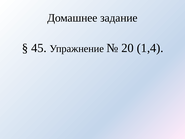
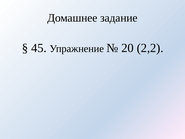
1,4: 1,4 -> 2,2 (150, 48)
